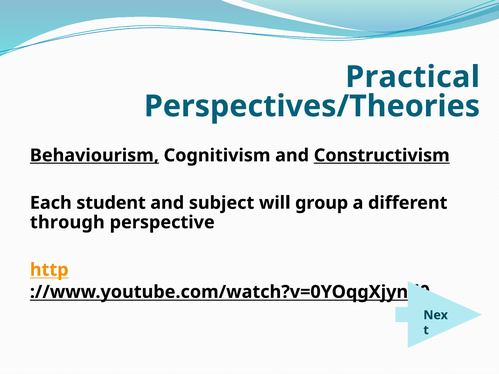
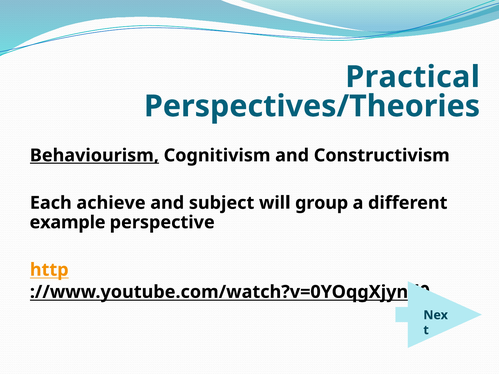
Constructivism underline: present -> none (382, 156)
student: student -> achieve (111, 203)
through: through -> example (68, 222)
